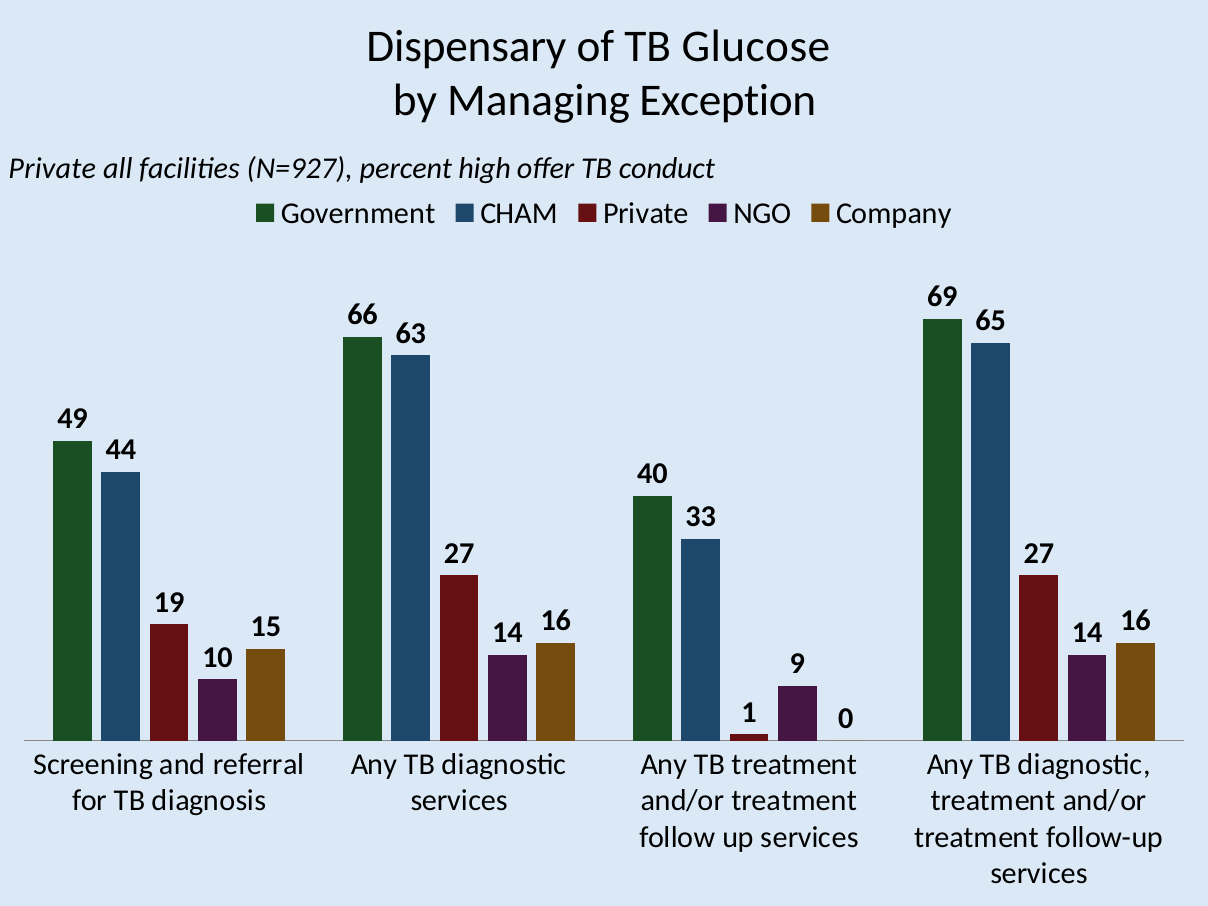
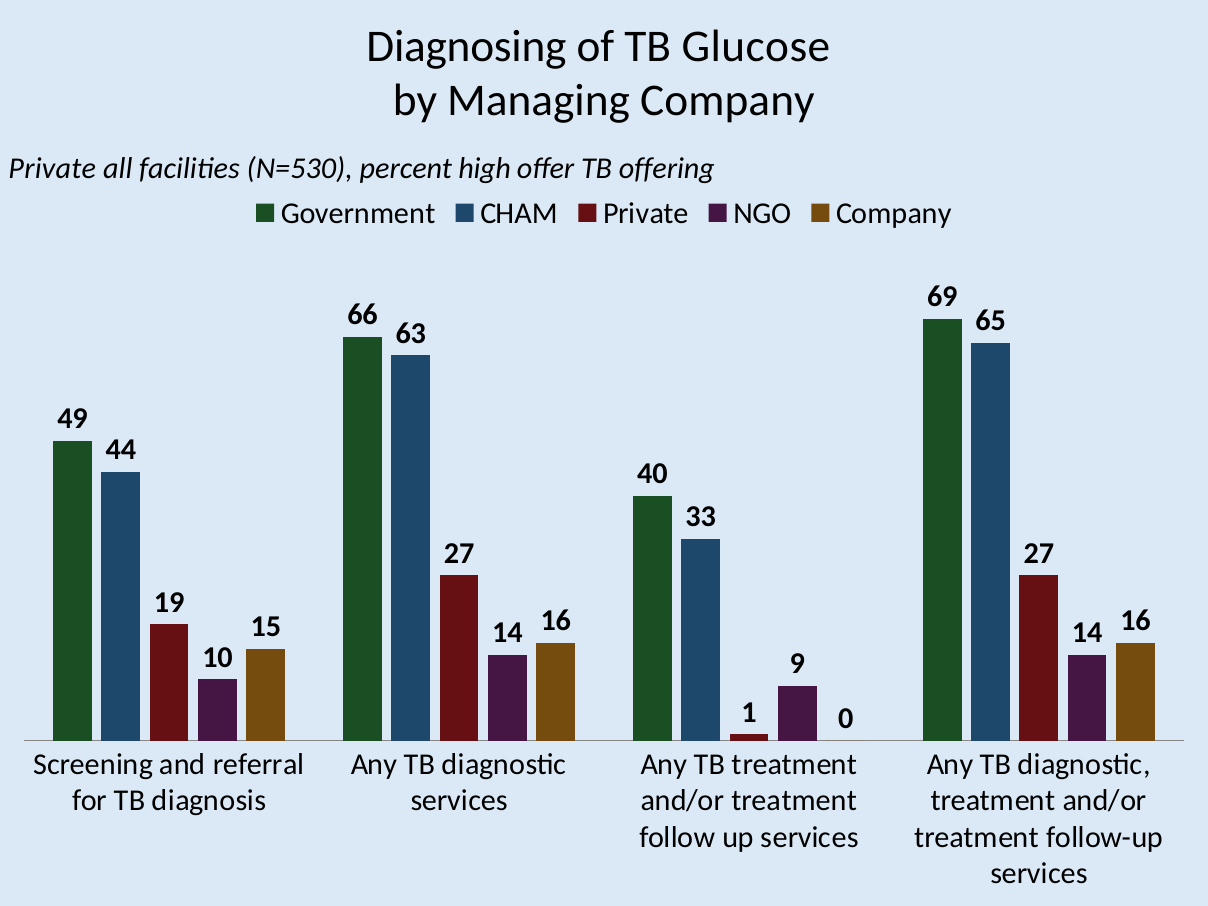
Dispensary: Dispensary -> Diagnosing (466, 46)
Managing Exception: Exception -> Company (727, 101)
N=927: N=927 -> N=530 (300, 169)
conduct: conduct -> offering (667, 169)
